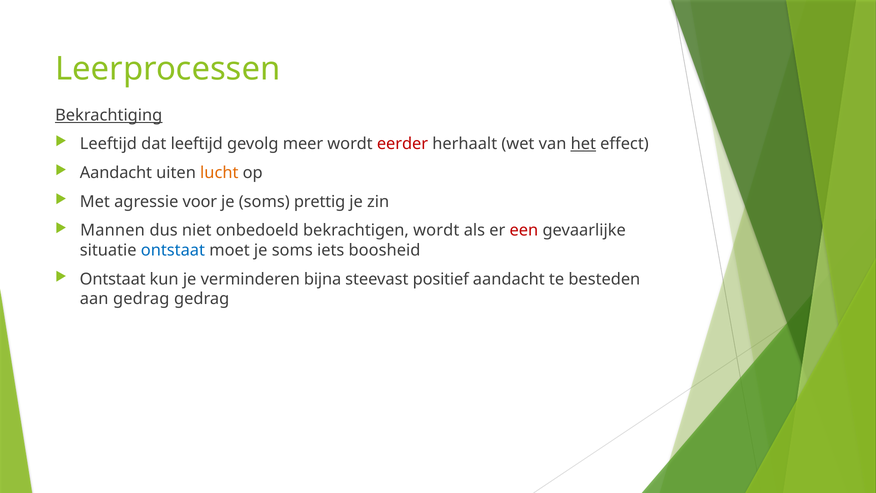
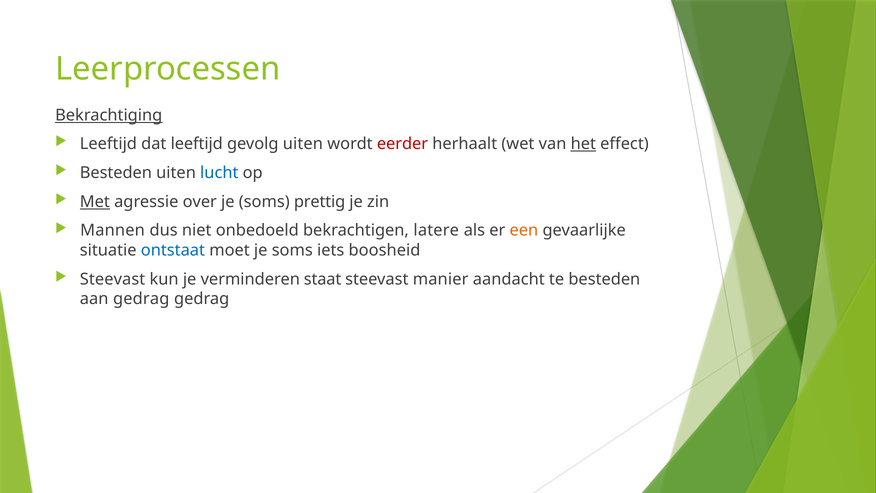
gevolg meer: meer -> uiten (303, 144)
Aandacht: Aandacht -> Besteden (116, 173)
lucht colour: orange -> blue (219, 173)
Met underline: none -> present (95, 202)
voor: voor -> over (200, 202)
bekrachtigen wordt: wordt -> latere (436, 230)
een colour: red -> orange (524, 230)
Ontstaat: Ontstaat -> Steevast (113, 279)
bijna: bijna -> staat (323, 279)
positief: positief -> manier (441, 279)
